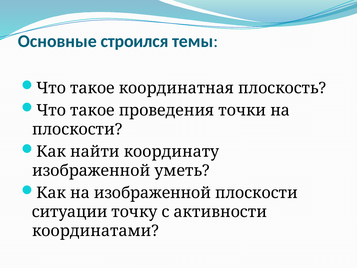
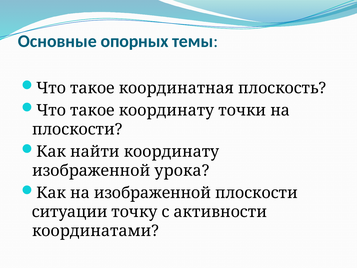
строился: строился -> опорных (135, 41)
такое проведения: проведения -> координату (167, 110)
уметь: уметь -> урока (182, 170)
